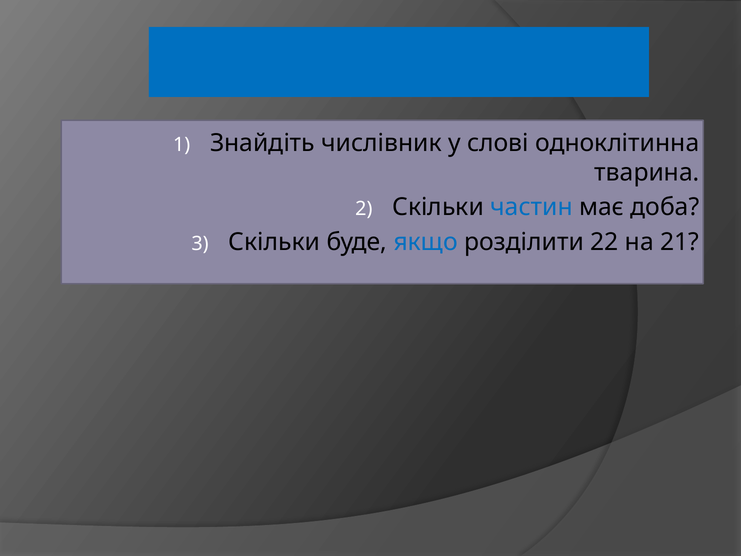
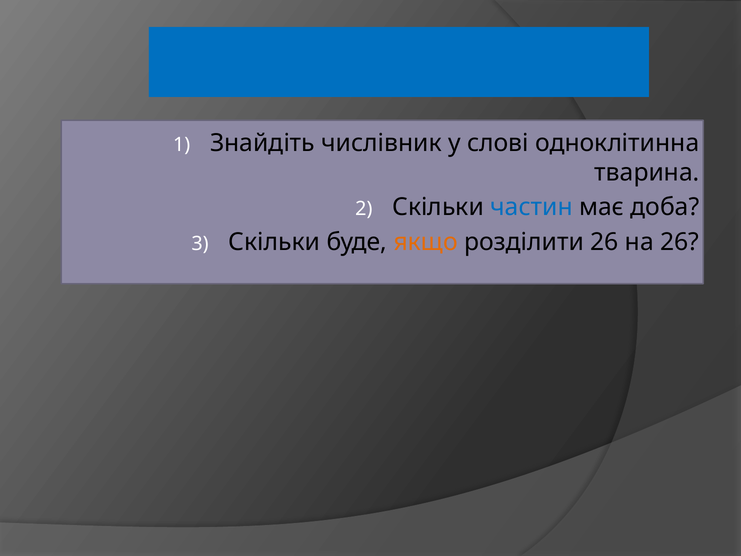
якщо colour: blue -> orange (426, 242)
розділити 22: 22 -> 26 (604, 242)
на 21: 21 -> 26 (680, 242)
